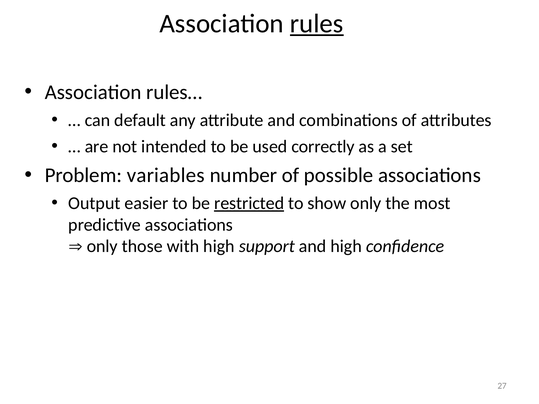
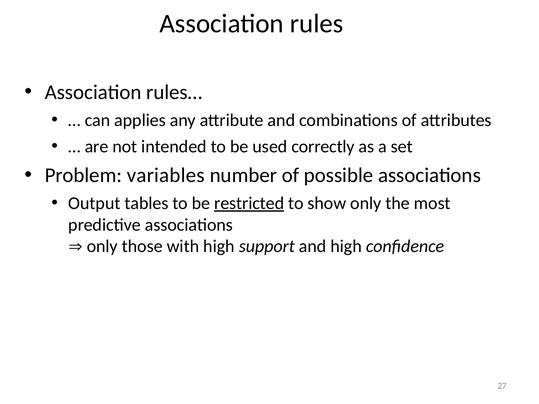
rules underline: present -> none (317, 23)
default: default -> applies (140, 120)
easier: easier -> tables (146, 203)
